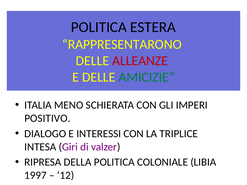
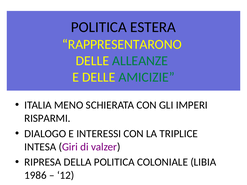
ALLEANZE colour: red -> green (140, 61)
POSITIVO: POSITIVO -> RISPARMI (47, 118)
1997: 1997 -> 1986 (35, 176)
